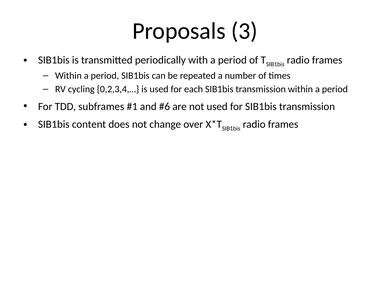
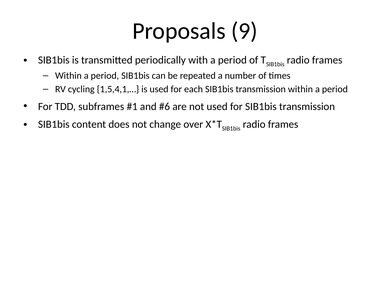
3: 3 -> 9 (244, 31)
0,2,3,4,…: 0,2,3,4,… -> 1,5,4,1,… (118, 89)
